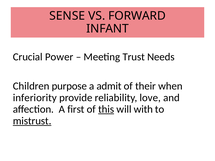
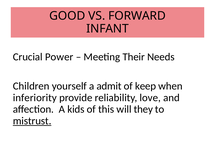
SENSE: SENSE -> GOOD (67, 16)
Trust: Trust -> Their (134, 57)
purpose: purpose -> yourself (69, 86)
their: their -> keep (146, 86)
first: first -> kids (76, 109)
this underline: present -> none (106, 109)
with: with -> they (143, 109)
